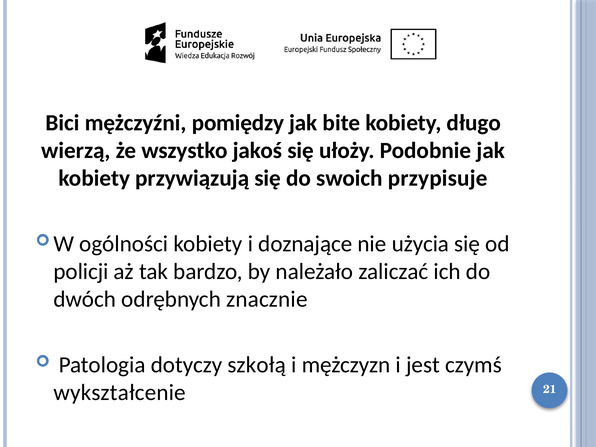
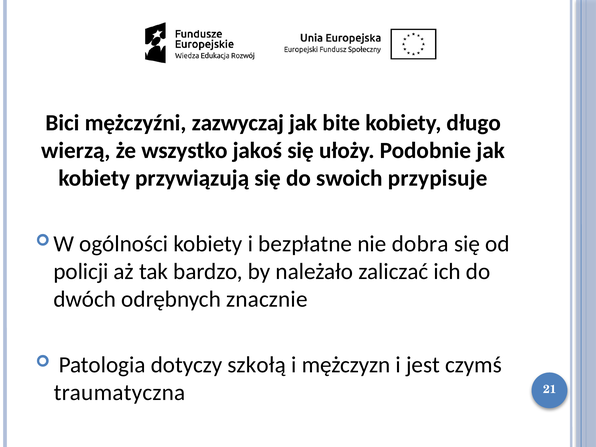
pomiędzy: pomiędzy -> zazwyczaj (238, 123)
doznające: doznające -> bezpłatne (305, 244)
użycia: użycia -> dobra (420, 244)
wykształcenie: wykształcenie -> traumatyczna (120, 392)
